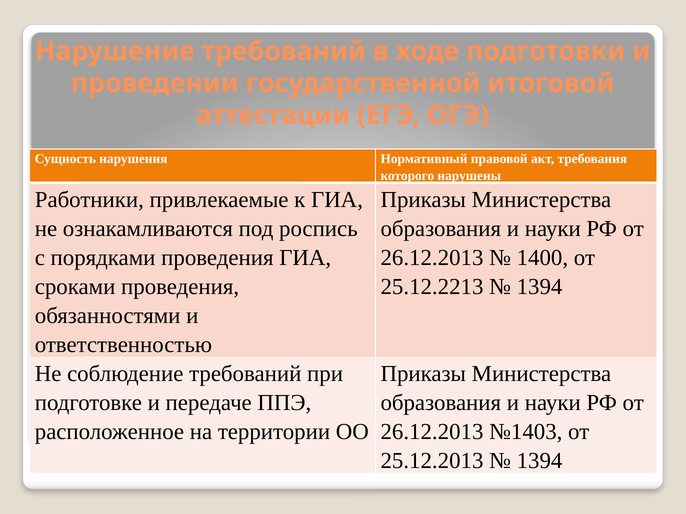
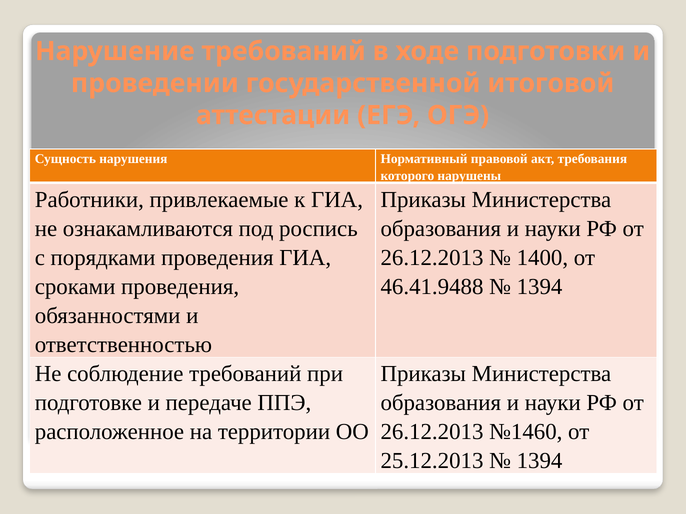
25.12.2213: 25.12.2213 -> 46.41.9488 (432, 287)
№1403: №1403 -> №1460 (526, 432)
